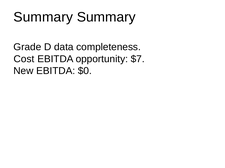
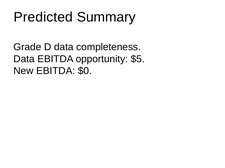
Summary: Summary -> Predicted (43, 17)
Cost: Cost -> Data (24, 59)
$7: $7 -> $5 (138, 59)
